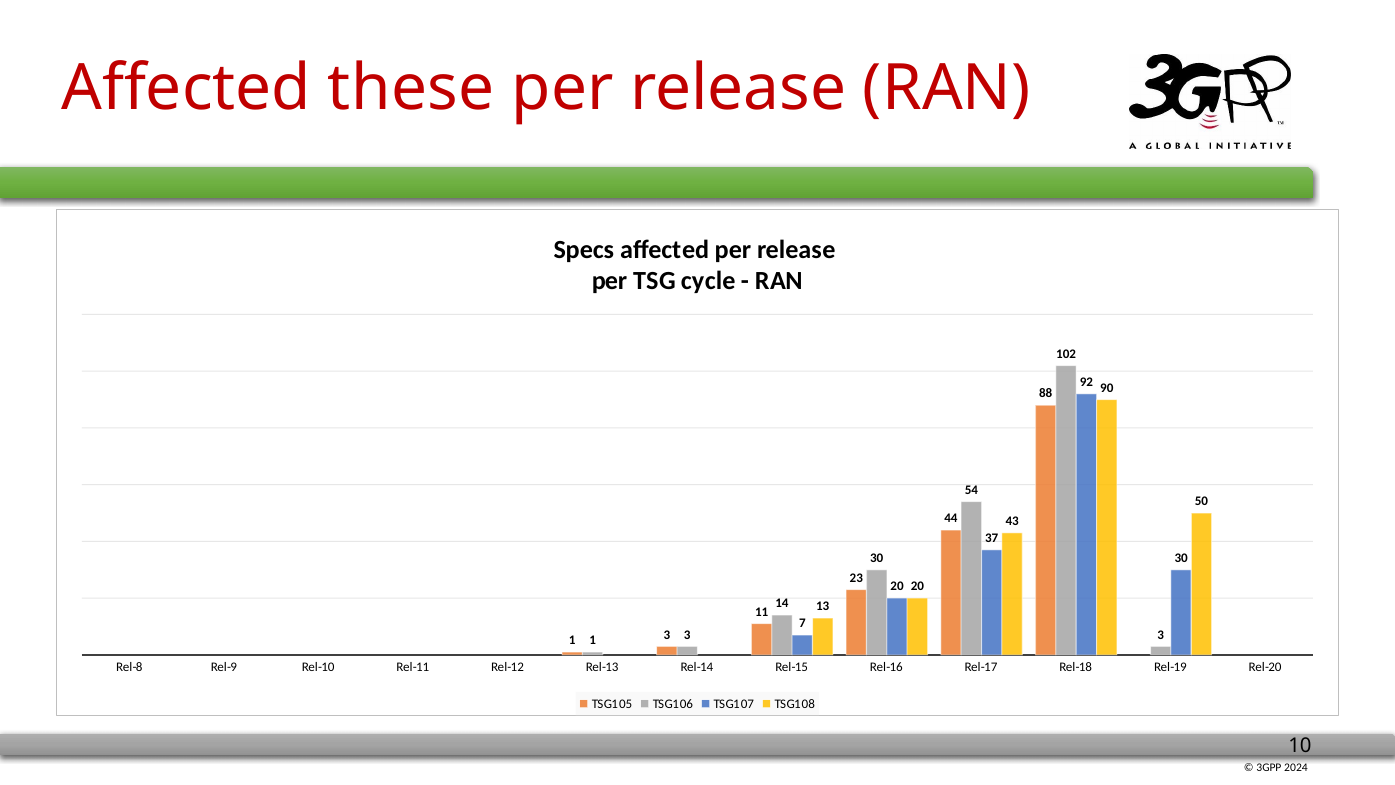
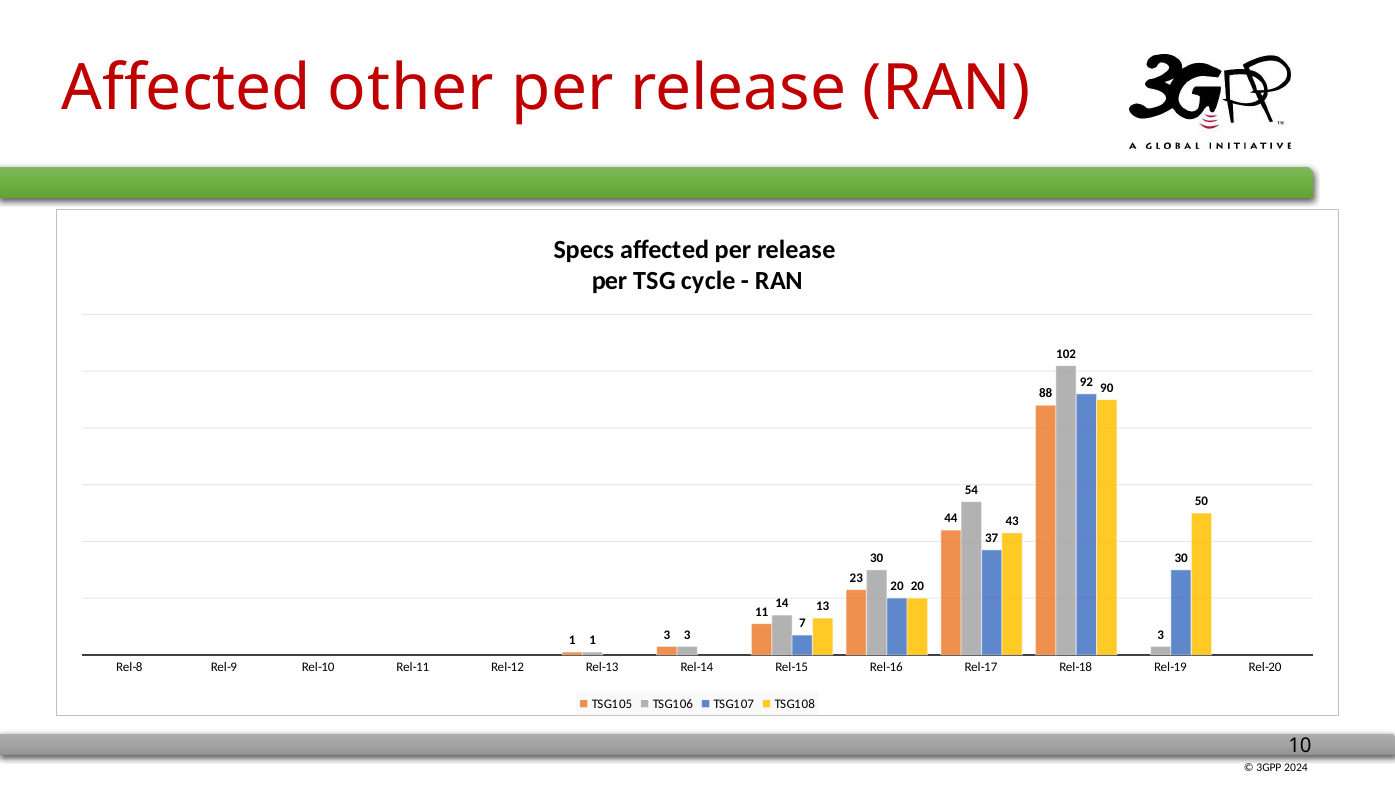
these: these -> other (411, 88)
